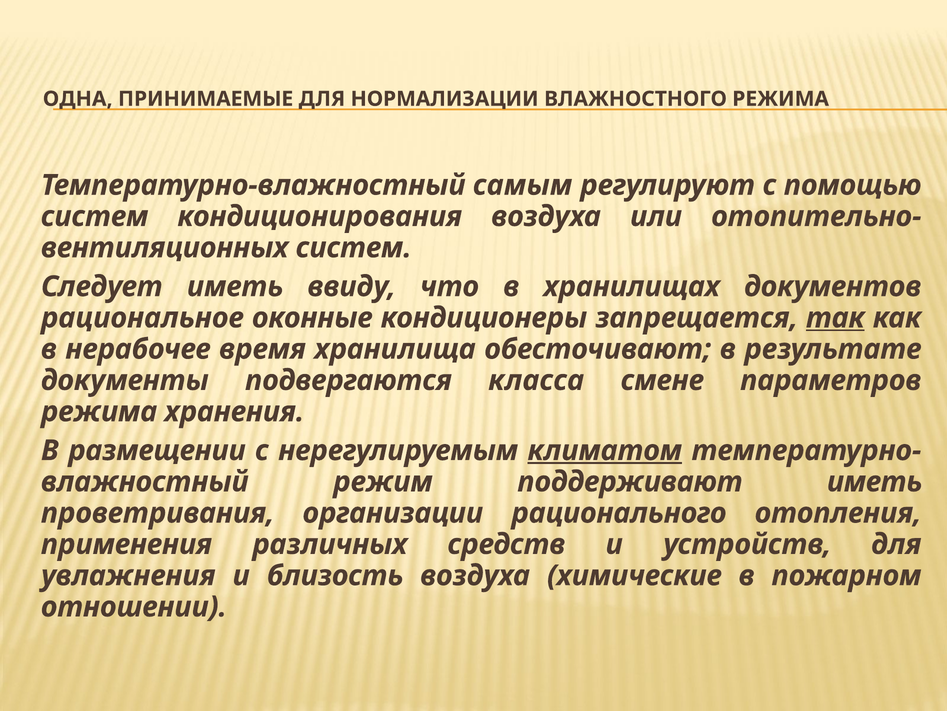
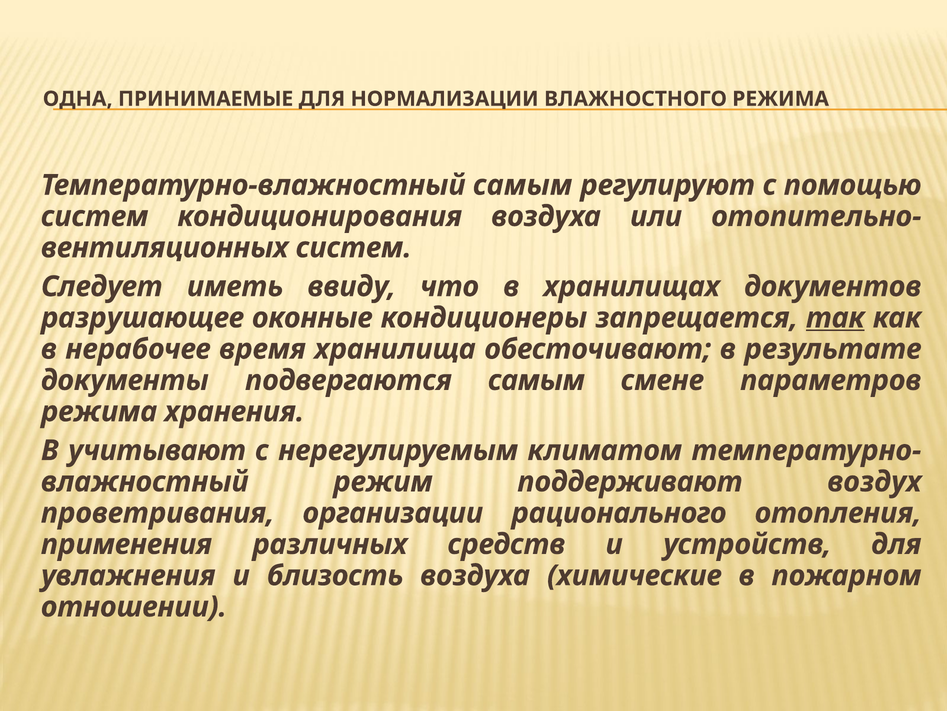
рациональное: рациональное -> разрушающее (142, 318)
подвергаются класса: класса -> самым (536, 380)
размещении: размещении -> учитывают (157, 450)
климатом underline: present -> none (605, 450)
поддерживают иметь: иметь -> воздух (874, 481)
